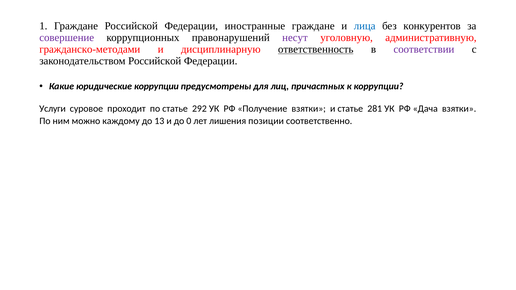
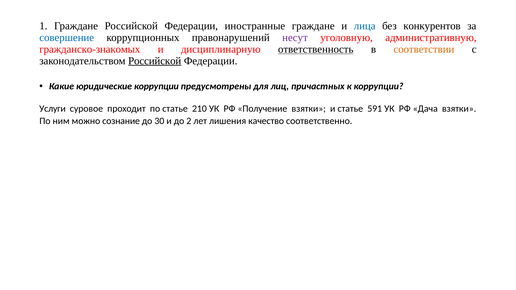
совершение colour: purple -> blue (67, 38)
гражданско-методами: гражданско-методами -> гражданско-знакомых (90, 49)
соответствии colour: purple -> orange (424, 49)
Российской underline: none -> present (155, 61)
292: 292 -> 210 (199, 109)
281: 281 -> 591 (375, 109)
каждому: каждому -> сознание (121, 121)
13: 13 -> 30 (159, 121)
0: 0 -> 2 (189, 121)
позиции: позиции -> качество (266, 121)
